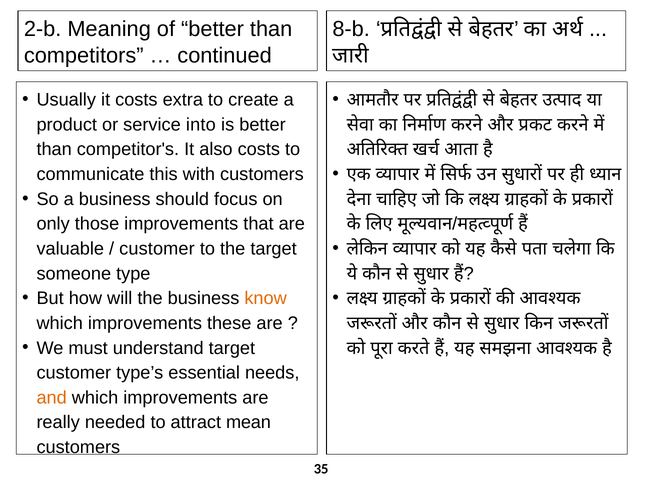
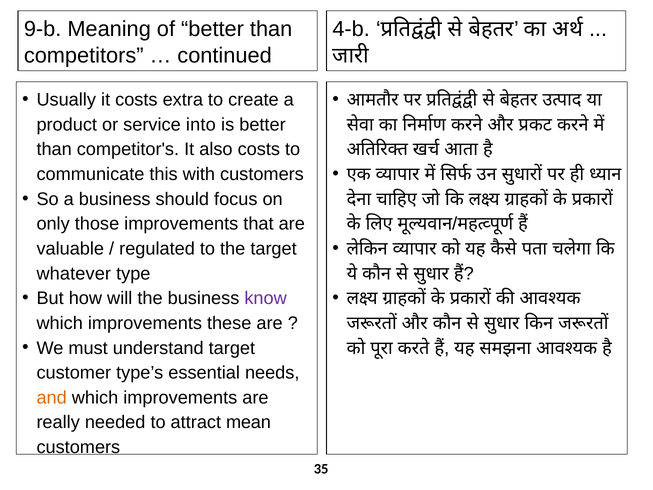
2-b: 2-b -> 9-b (43, 29)
8-b: 8-b -> 4-b (351, 29)
customer: customer -> regulated (157, 249)
someone: someone -> whatever (74, 273)
know colour: orange -> purple (266, 298)
